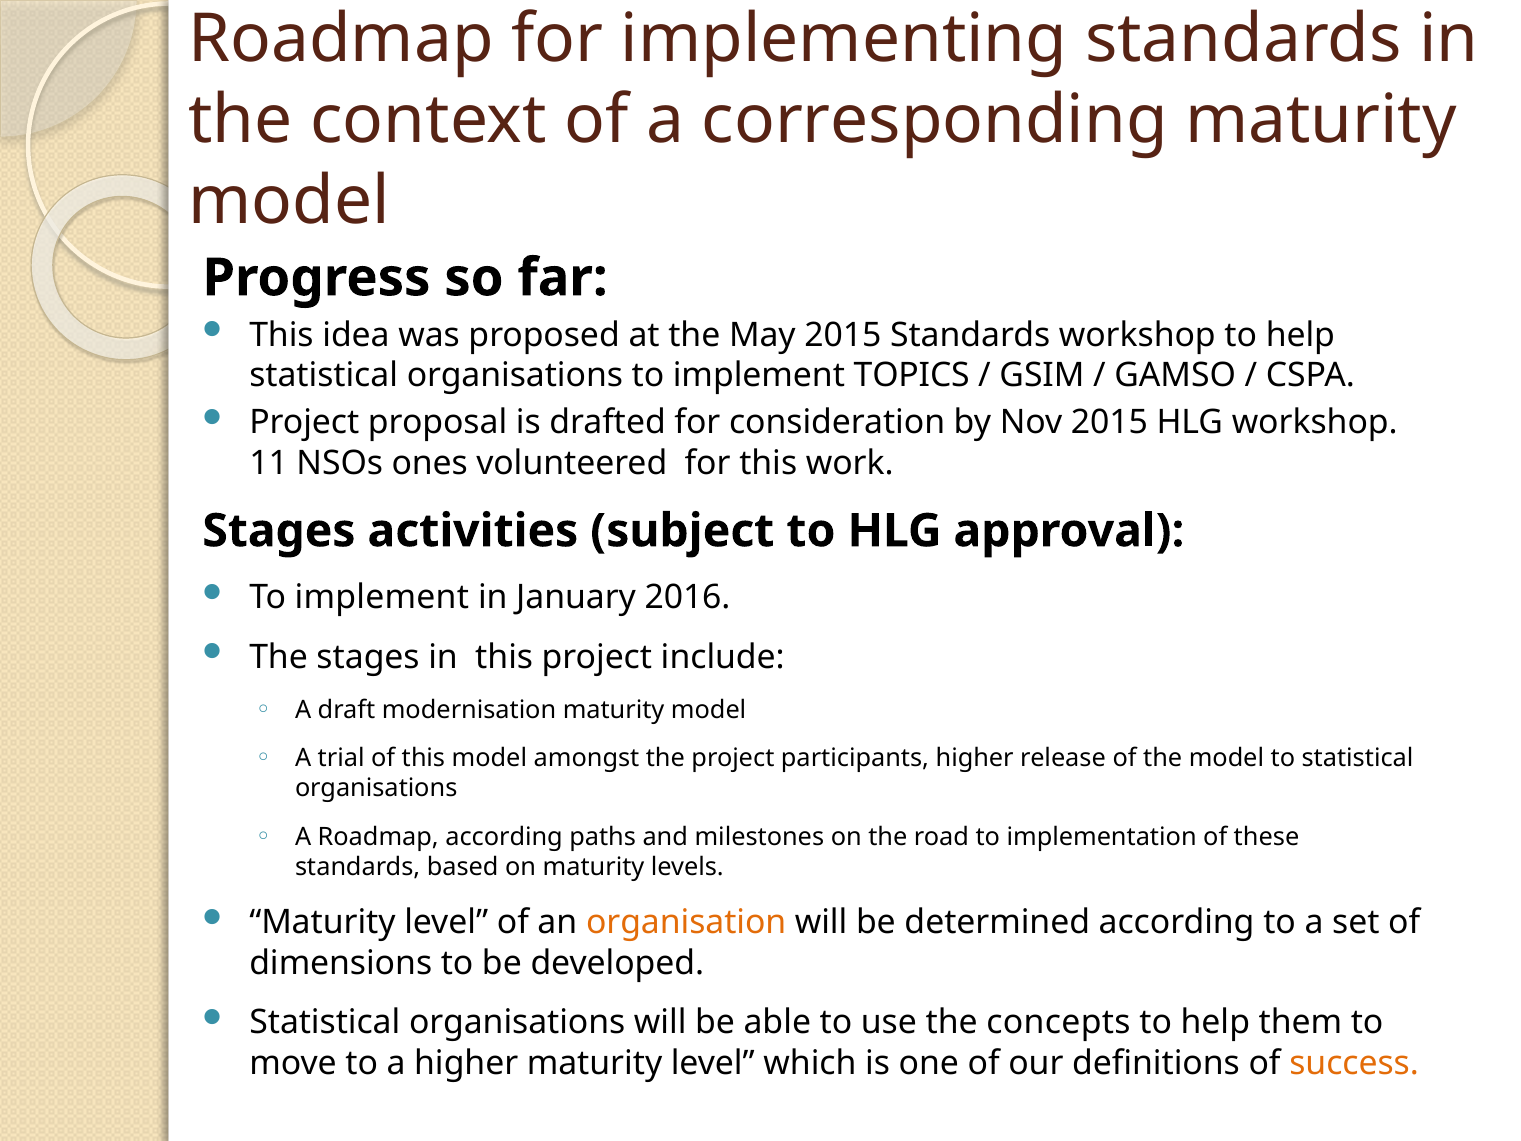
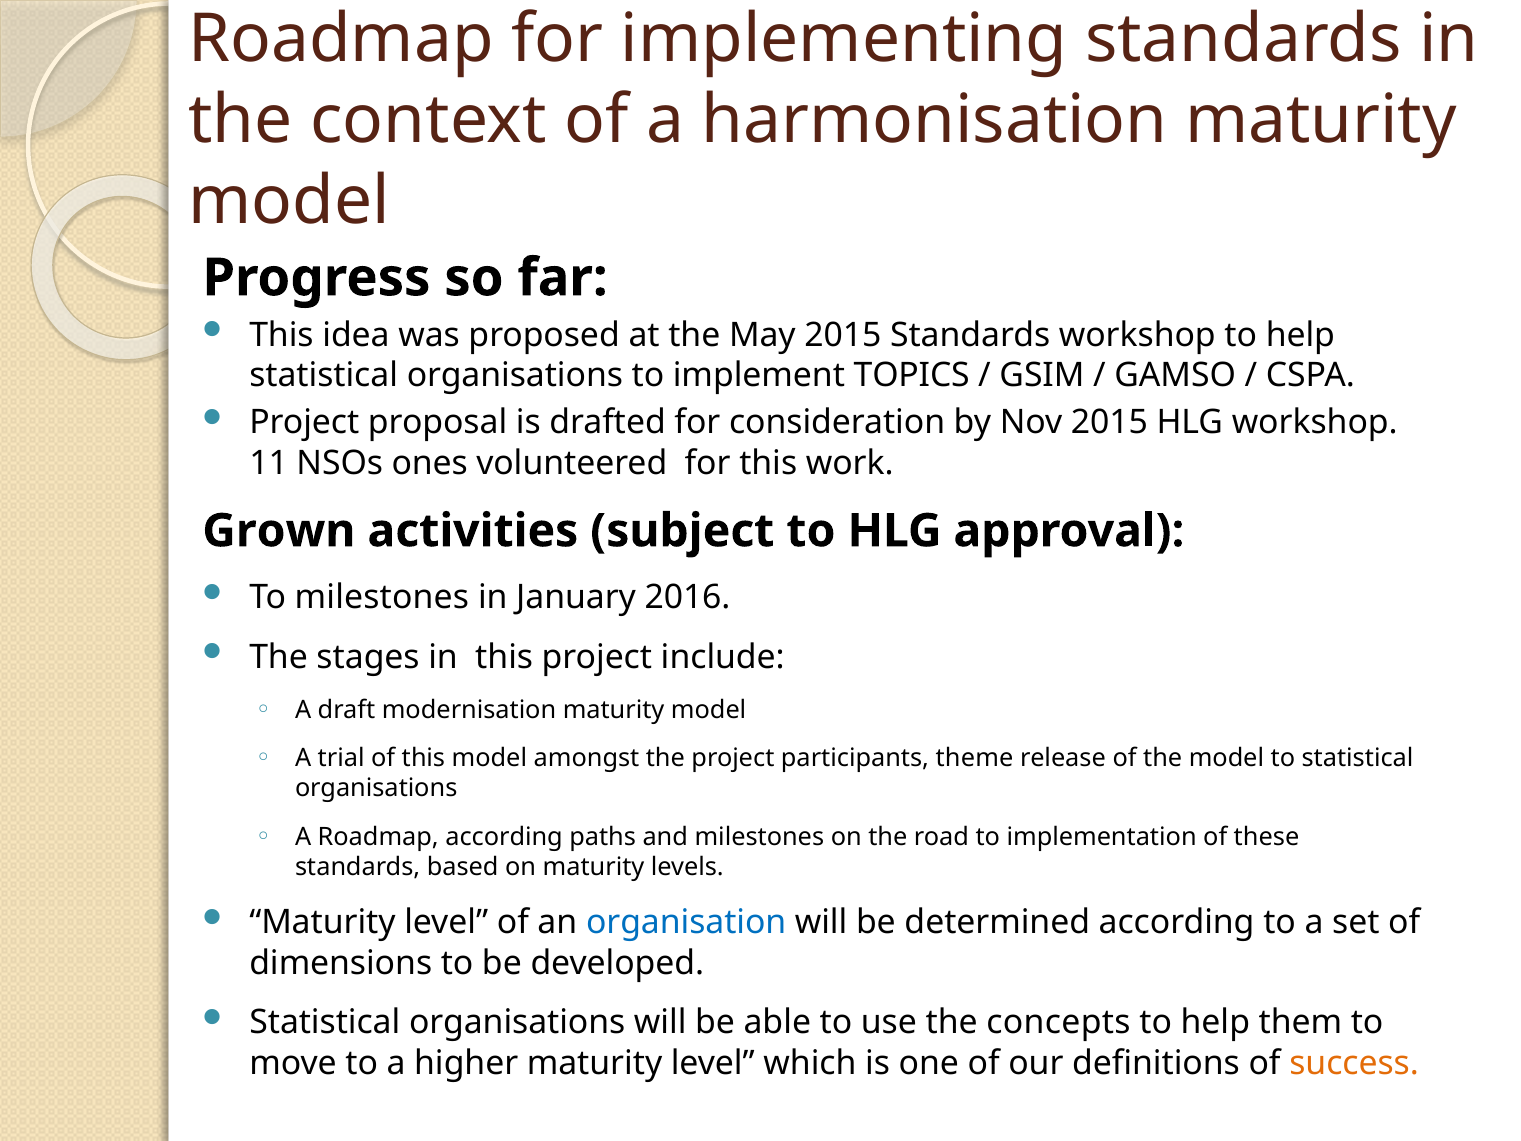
corresponding: corresponding -> harmonisation (935, 120)
Stages: Stages -> Grown (279, 531)
implement: implement -> milestones (382, 597)
participants higher: higher -> theme (975, 758)
organisation colour: orange -> blue (686, 922)
